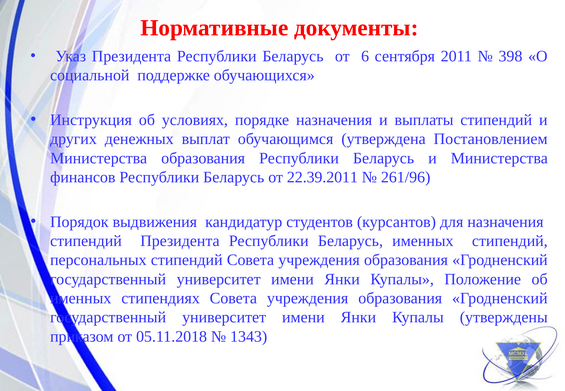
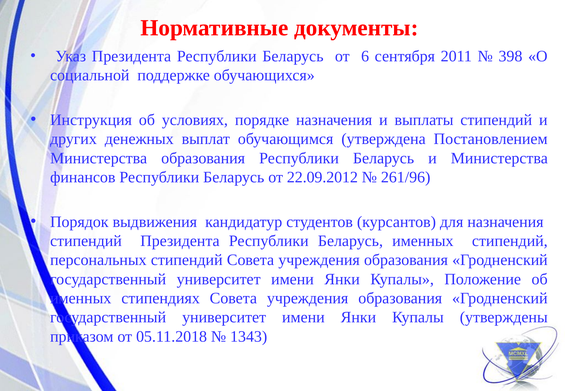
22.39.2011: 22.39.2011 -> 22.09.2012 (322, 177)
